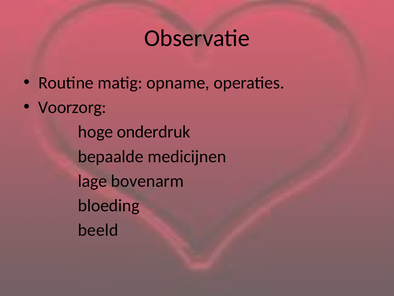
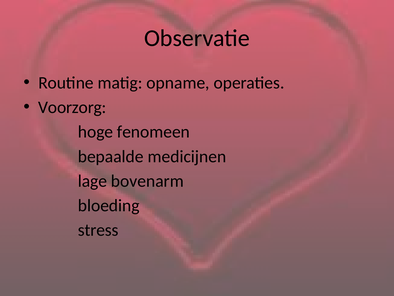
onderdruk: onderdruk -> fenomeen (153, 132)
beeld: beeld -> stress (98, 230)
